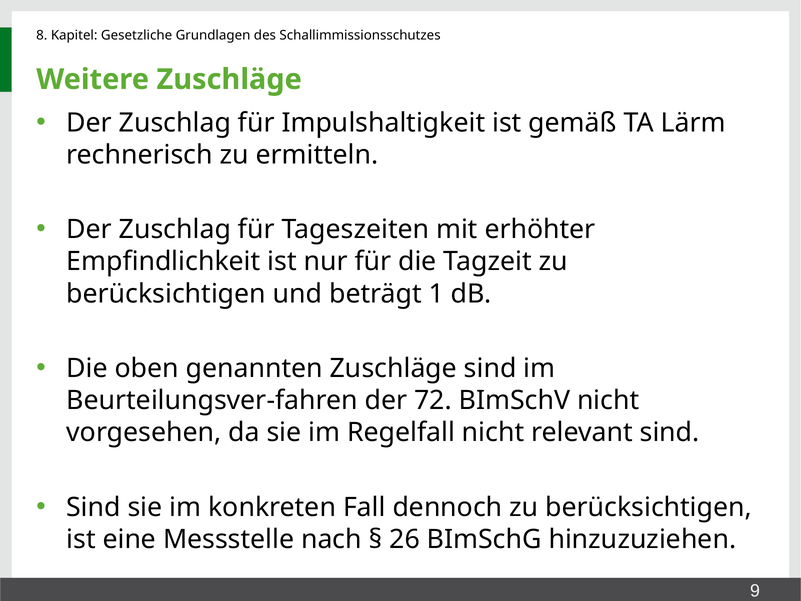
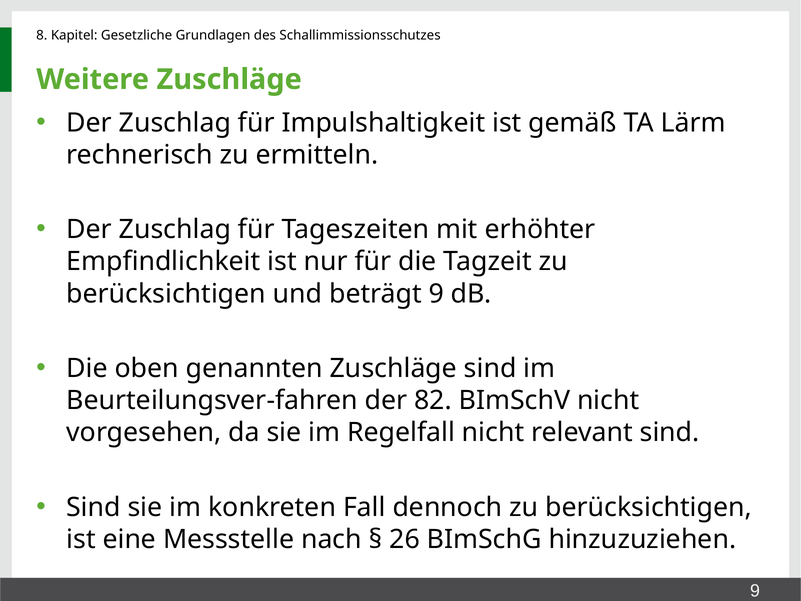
beträgt 1: 1 -> 9 (436, 294)
72: 72 -> 82 (433, 400)
